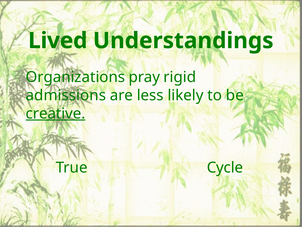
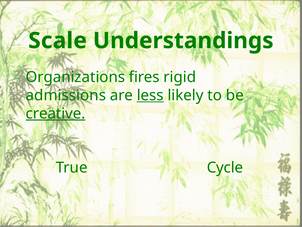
Lived: Lived -> Scale (58, 41)
pray: pray -> fires (144, 77)
less underline: none -> present (150, 95)
